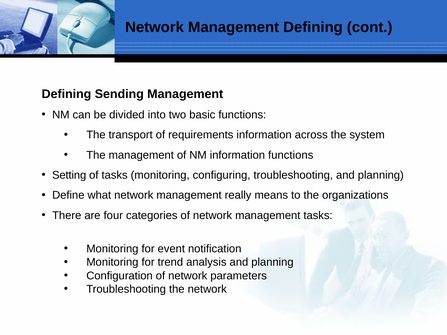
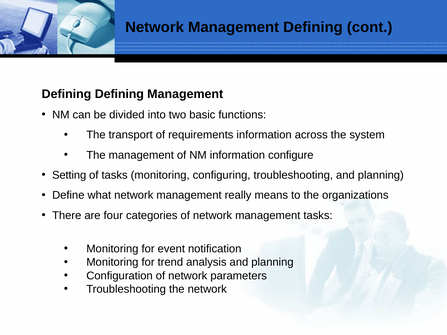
Defining Sending: Sending -> Defining (119, 94)
information functions: functions -> configure (291, 155)
